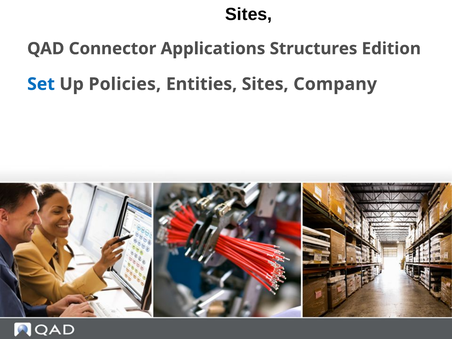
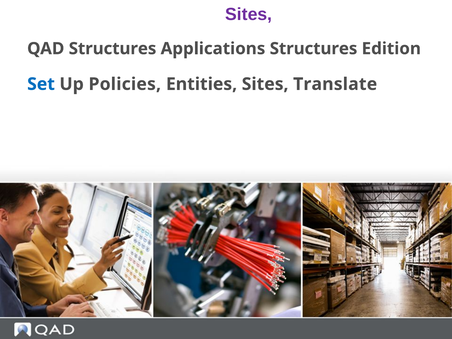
Sites colour: black -> purple (249, 14)
QAD Connector: Connector -> Structures (113, 49)
Company: Company -> Translate (335, 84)
